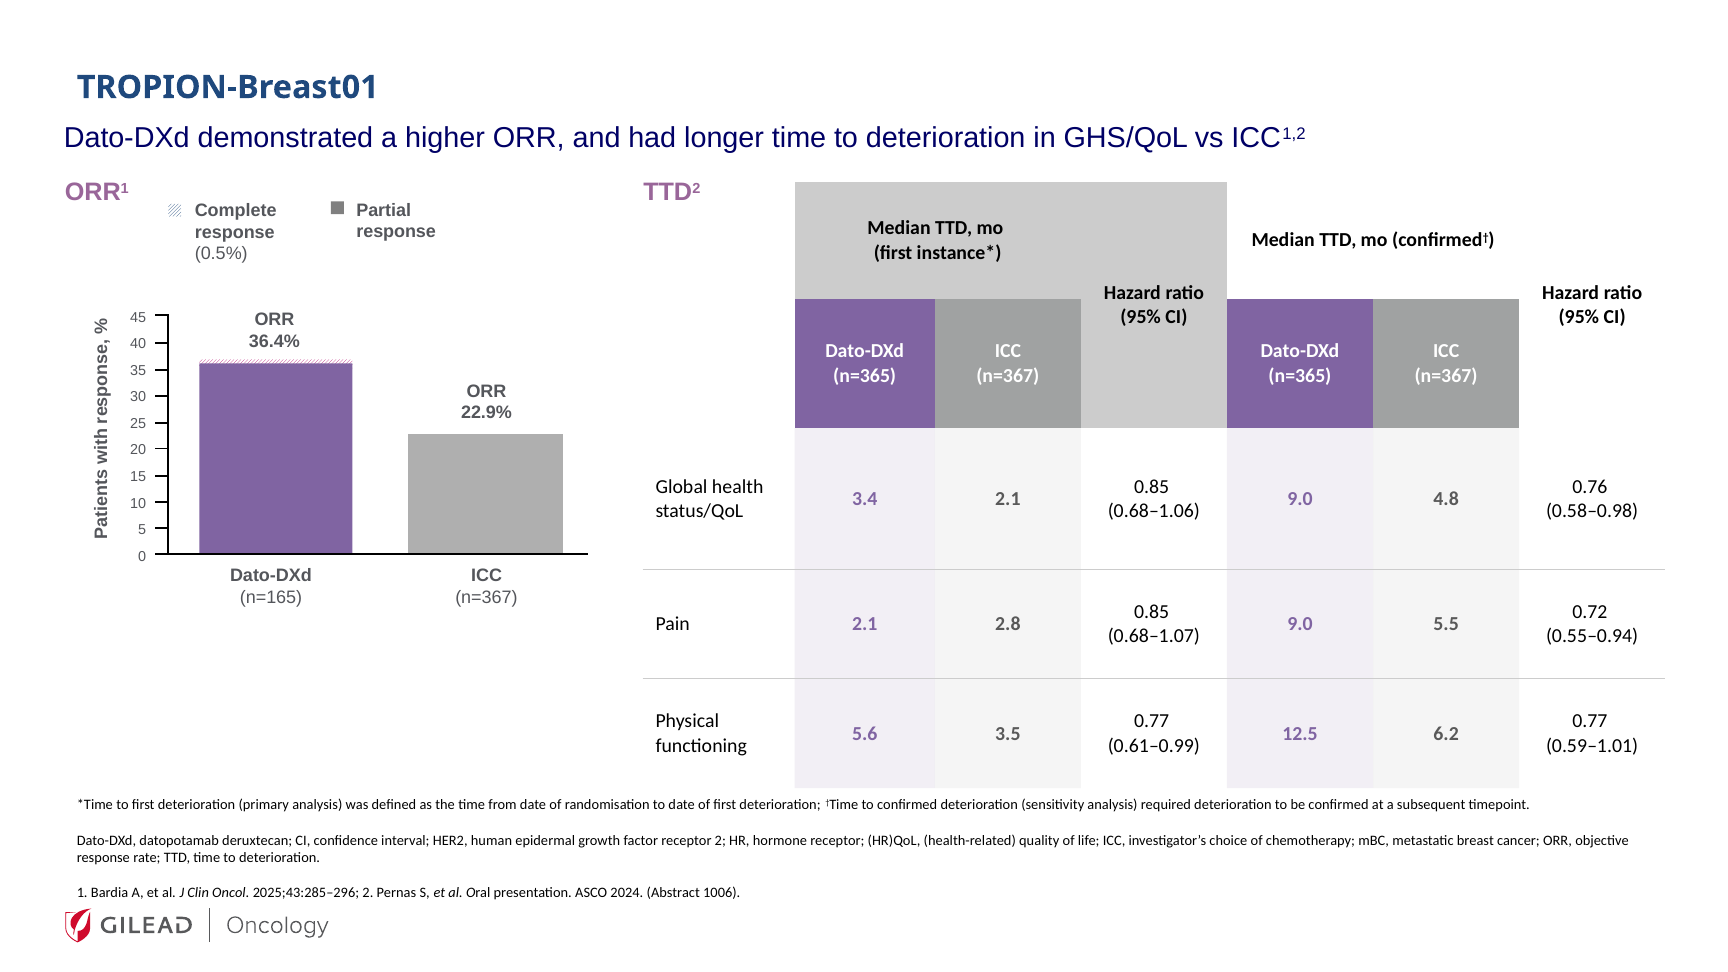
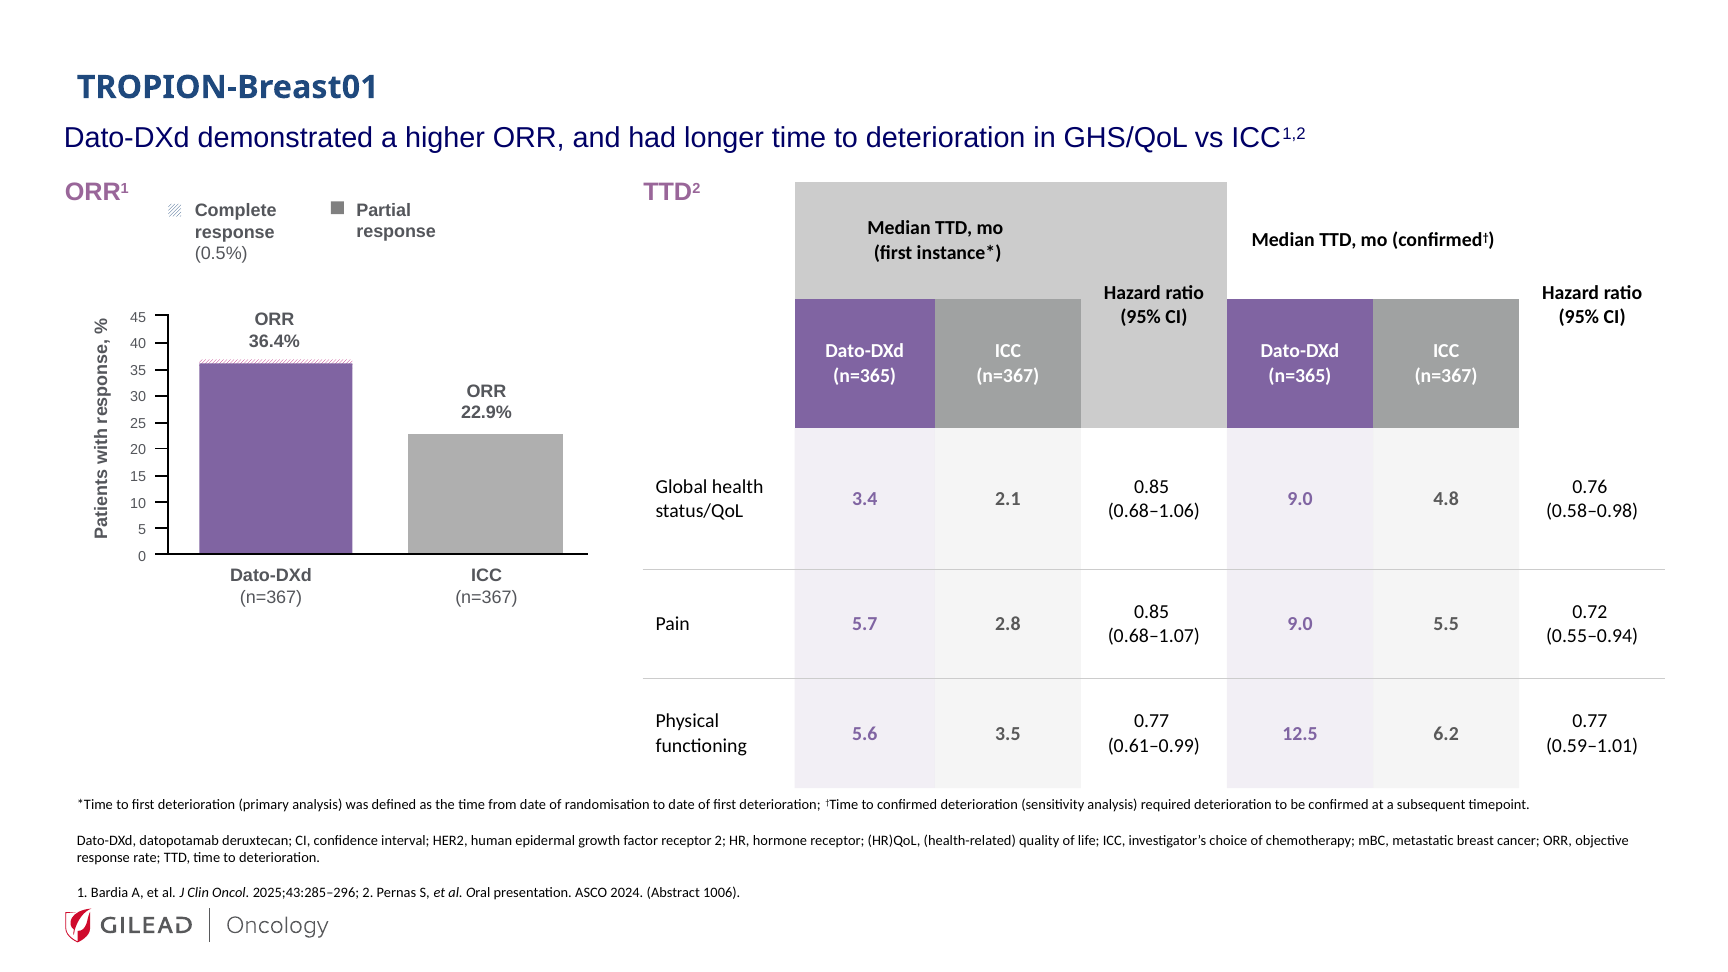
n=165: n=165 -> n=367 (271, 597)
Pain 2.1: 2.1 -> 5.7 (865, 624)
